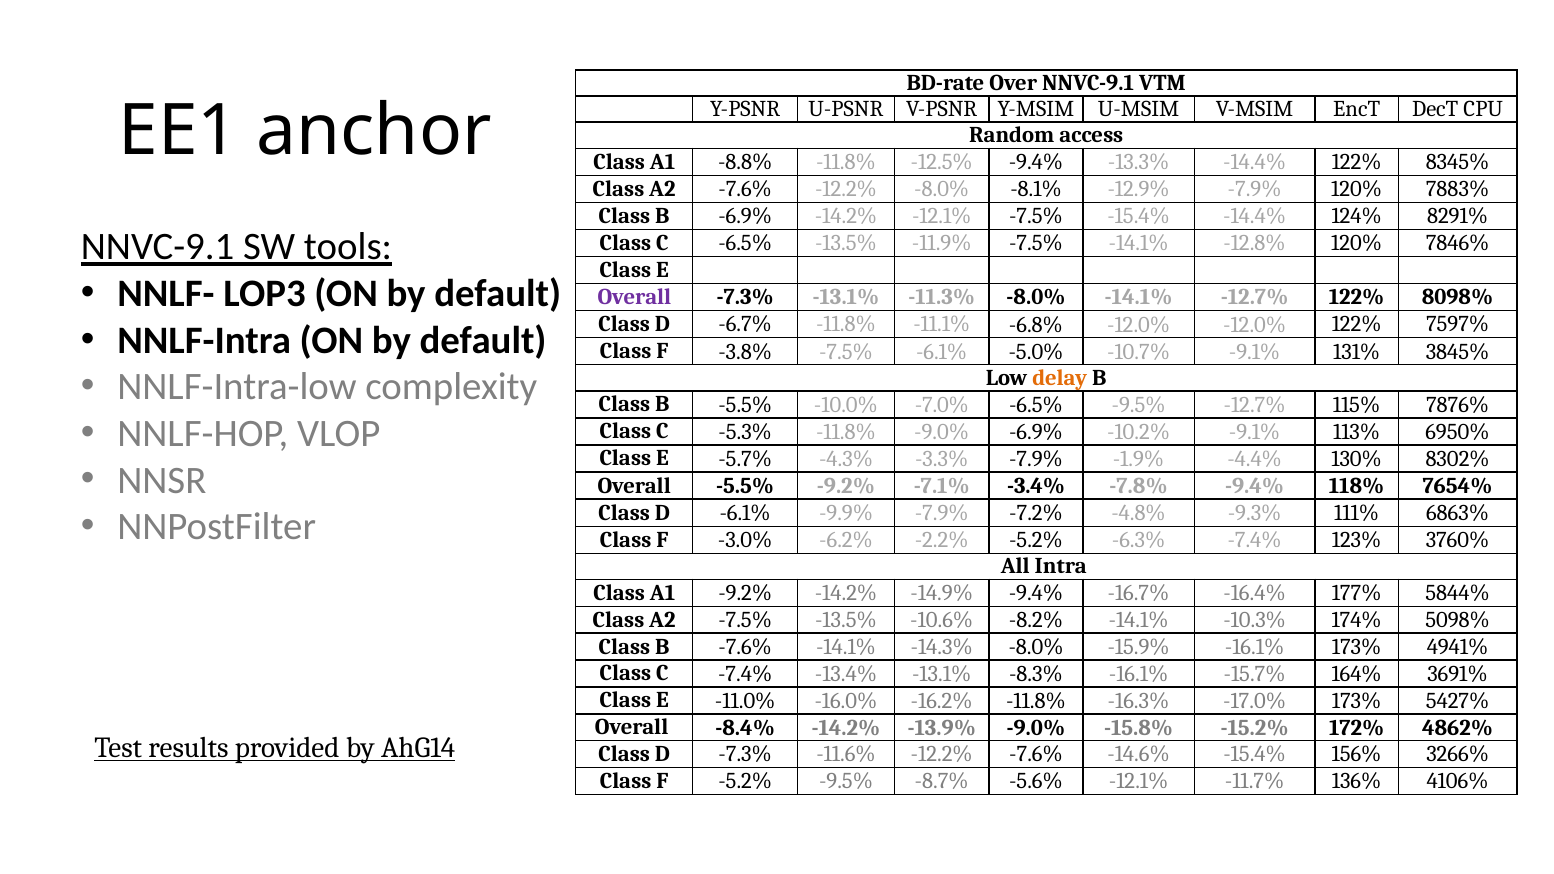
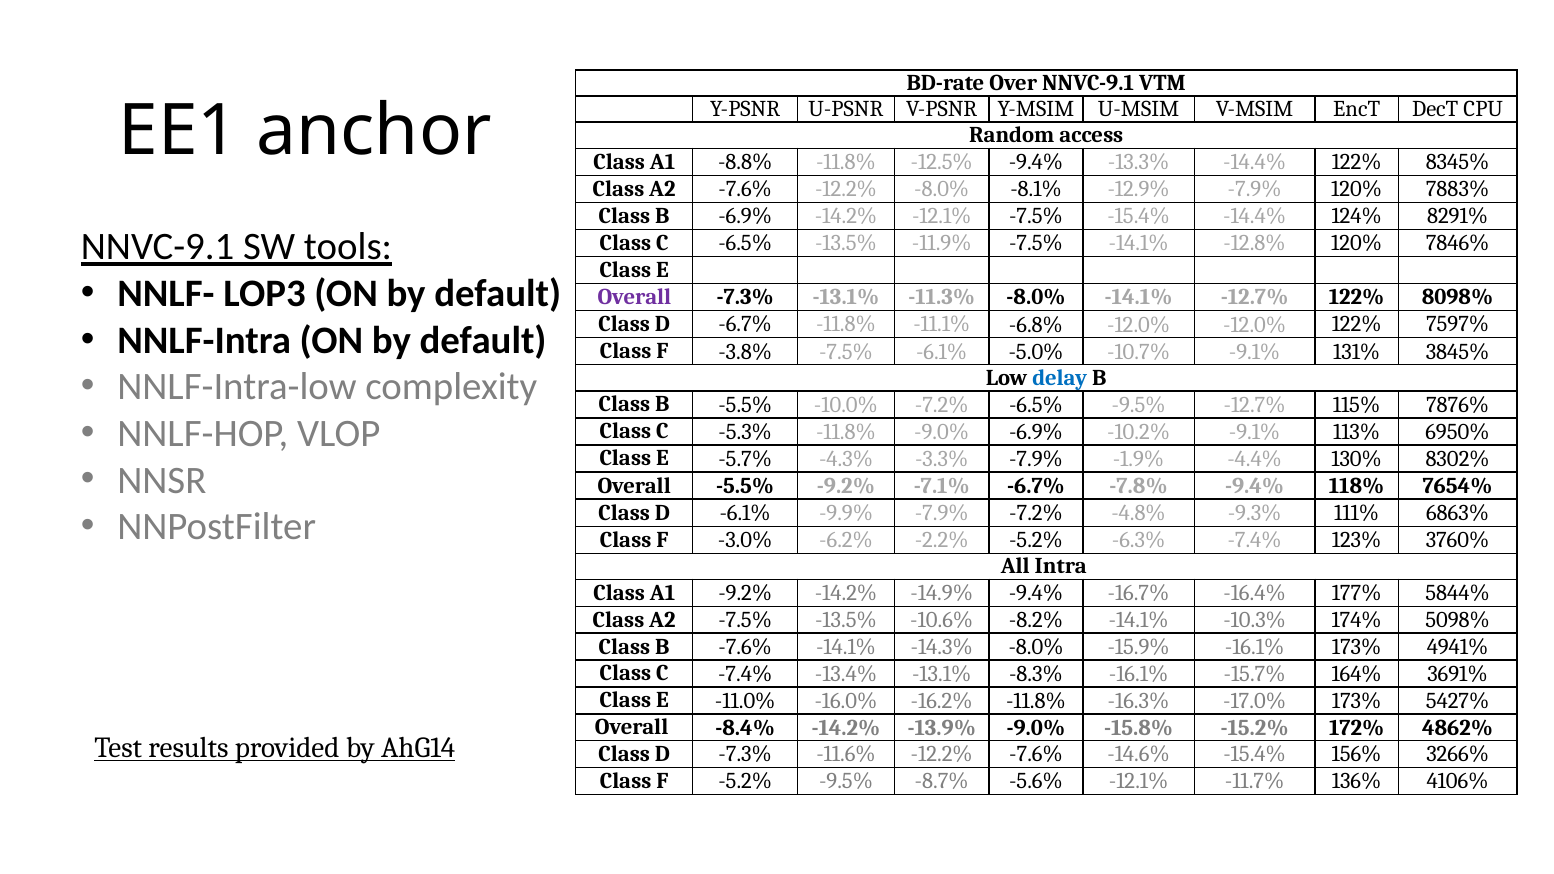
delay colour: orange -> blue (1060, 378)
-10.0% -7.0%: -7.0% -> -7.2% (942, 405)
-7.1% -3.4%: -3.4% -> -6.7% (1036, 486)
